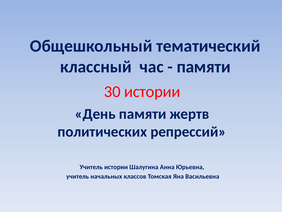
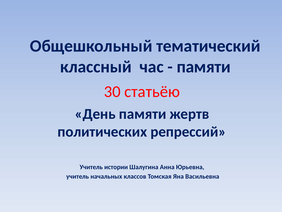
30 истории: истории -> статьёю (152, 92)
